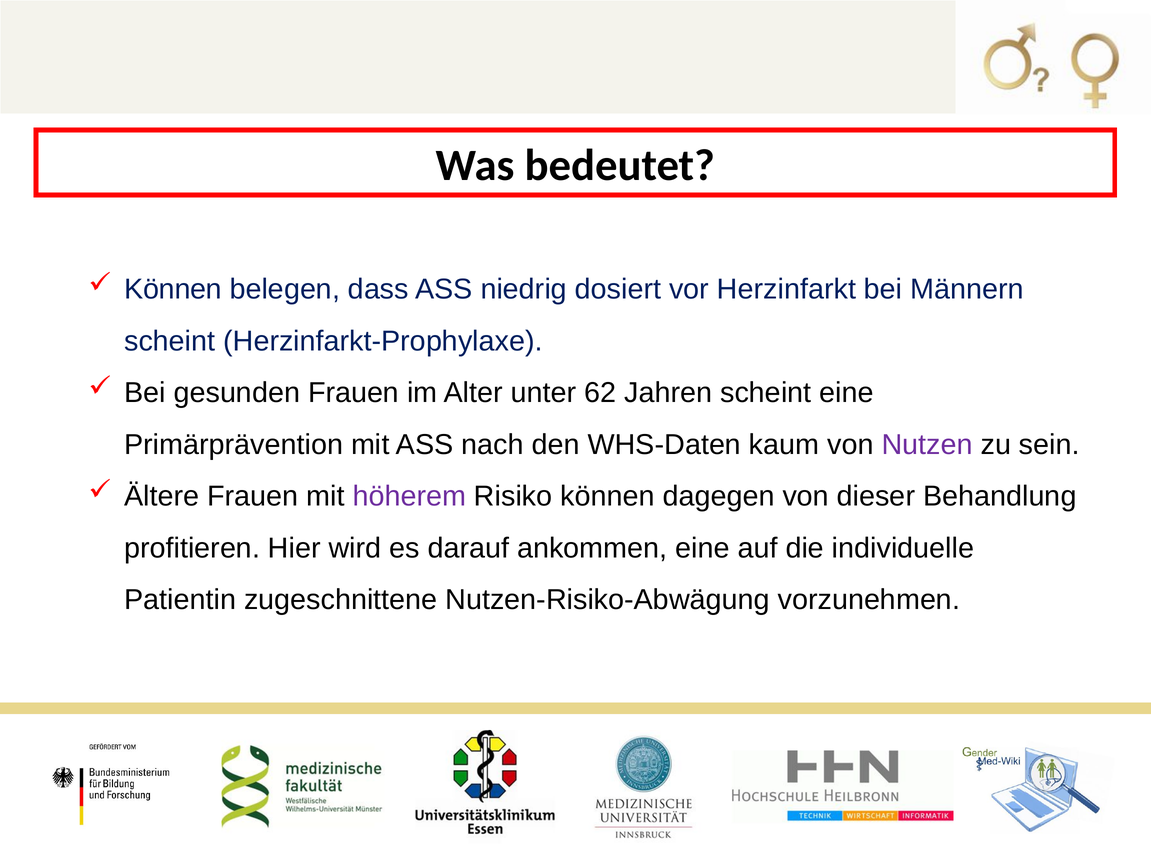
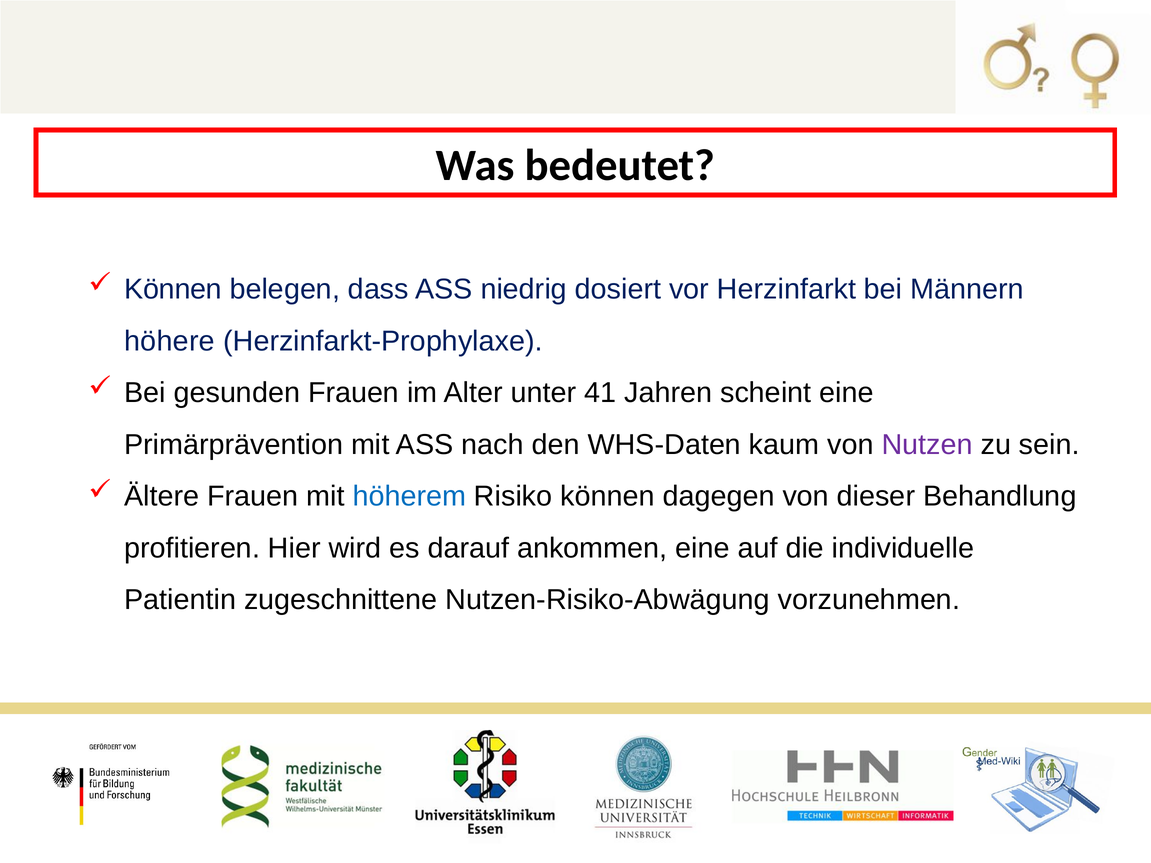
scheint: scheint -> höhere (170, 341)
62: 62 -> 41 (600, 393)
höherem colour: purple -> blue (409, 496)
